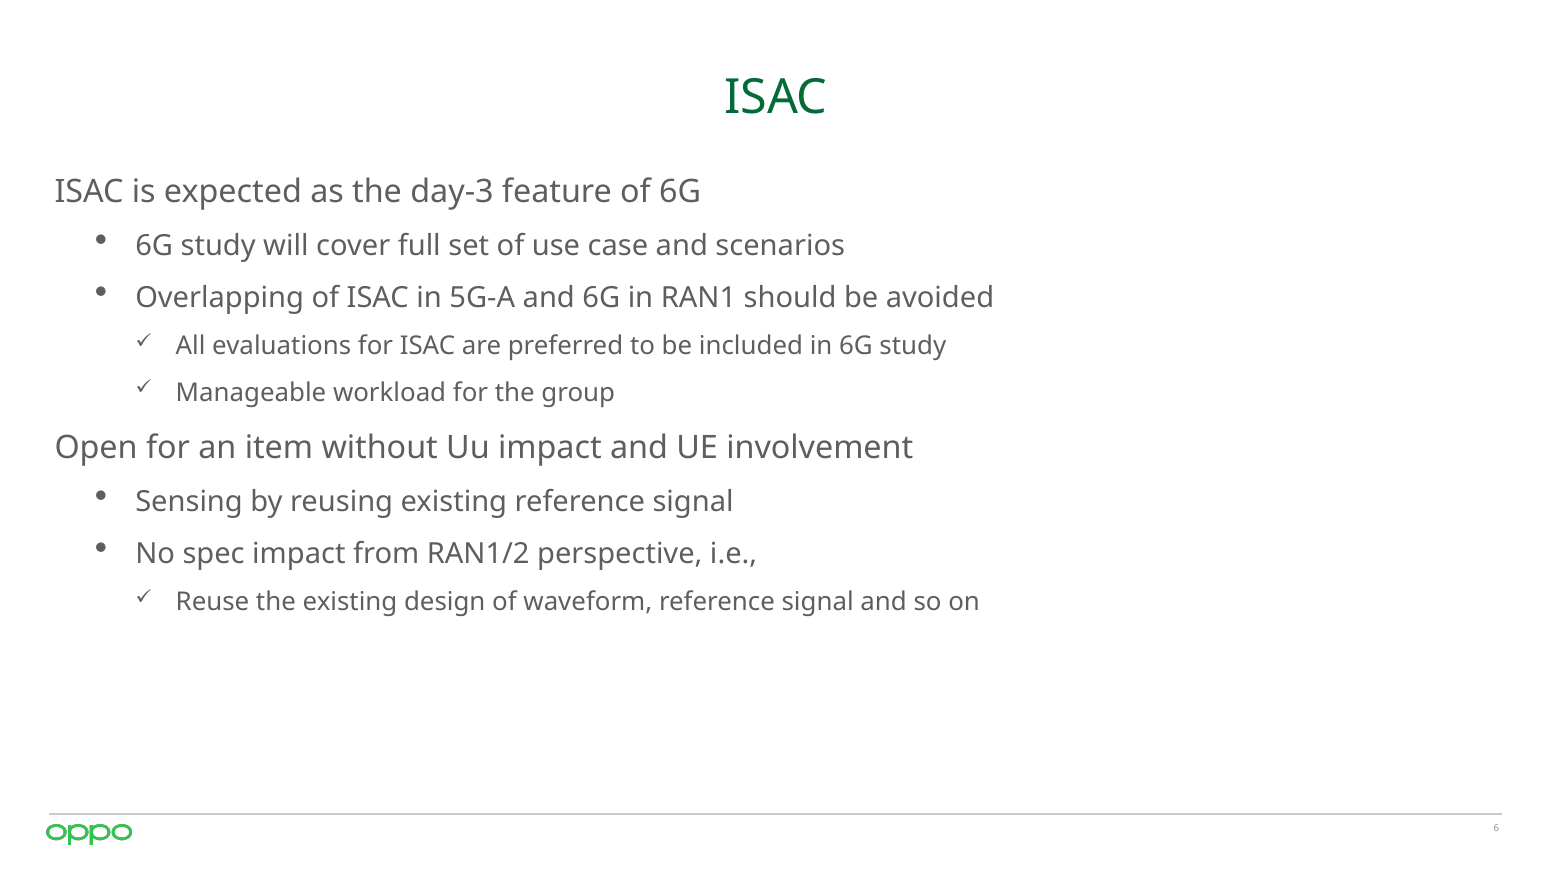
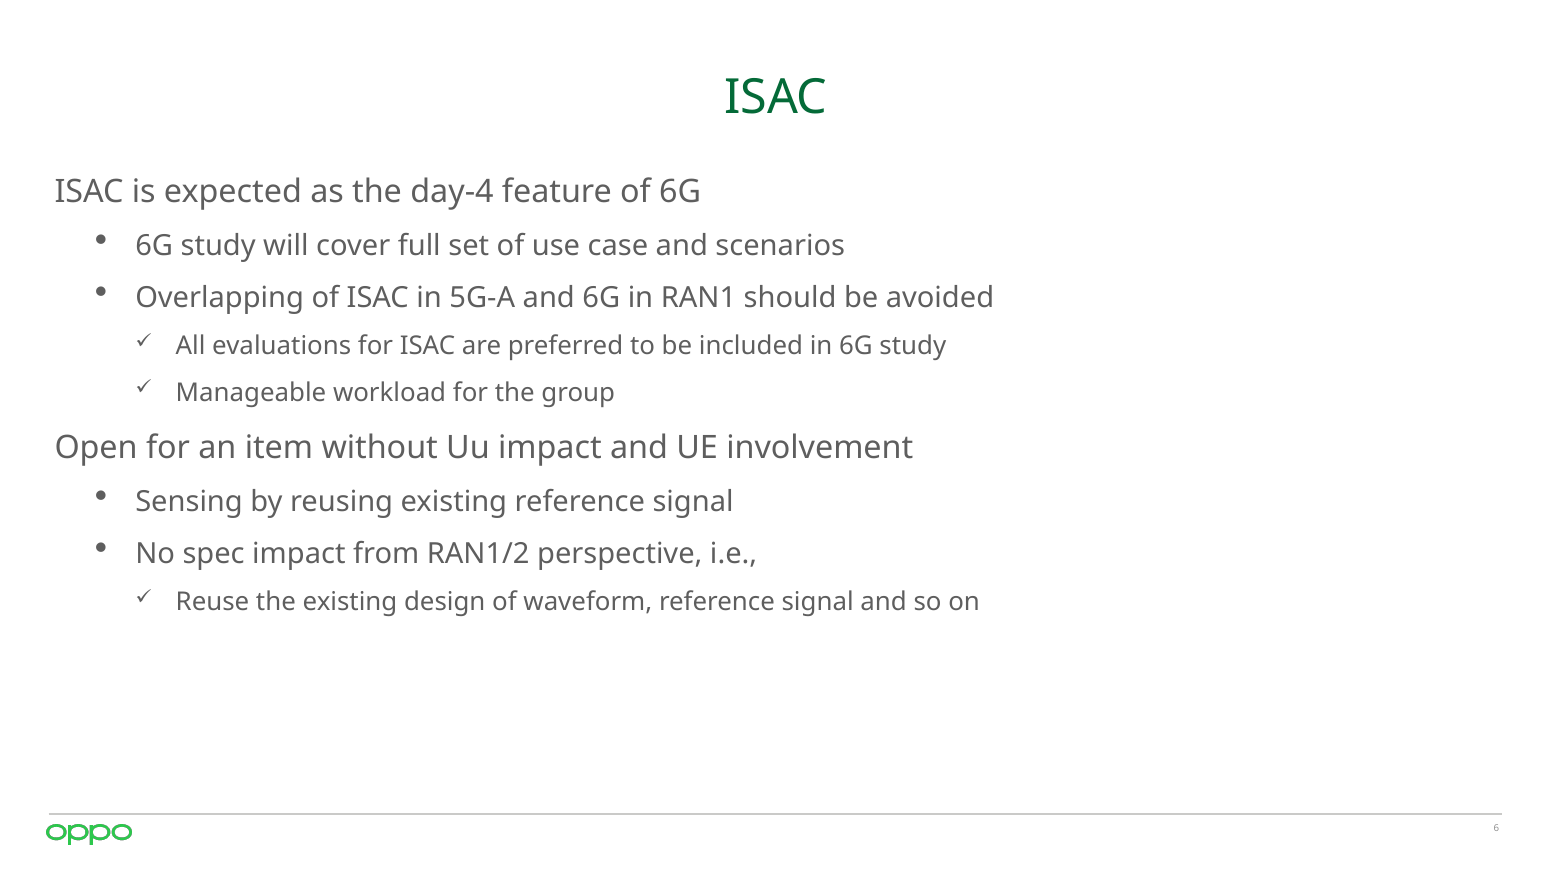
day-3: day-3 -> day-4 (452, 192)
